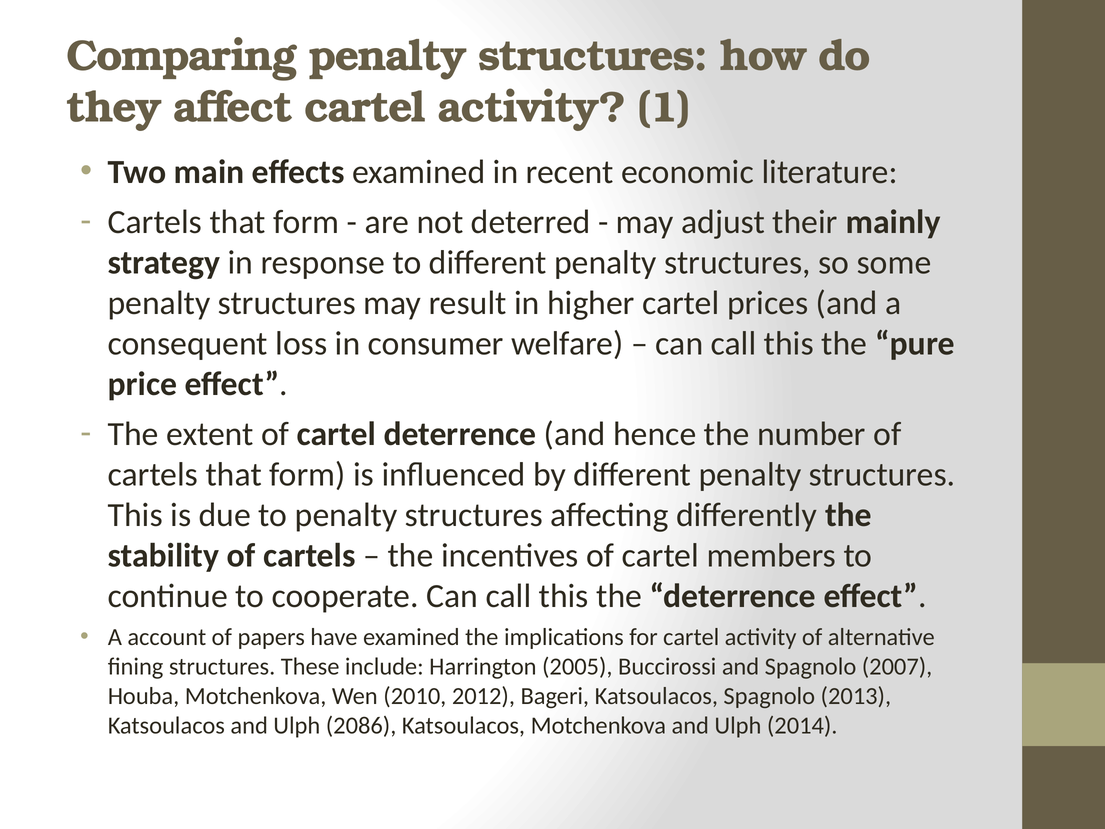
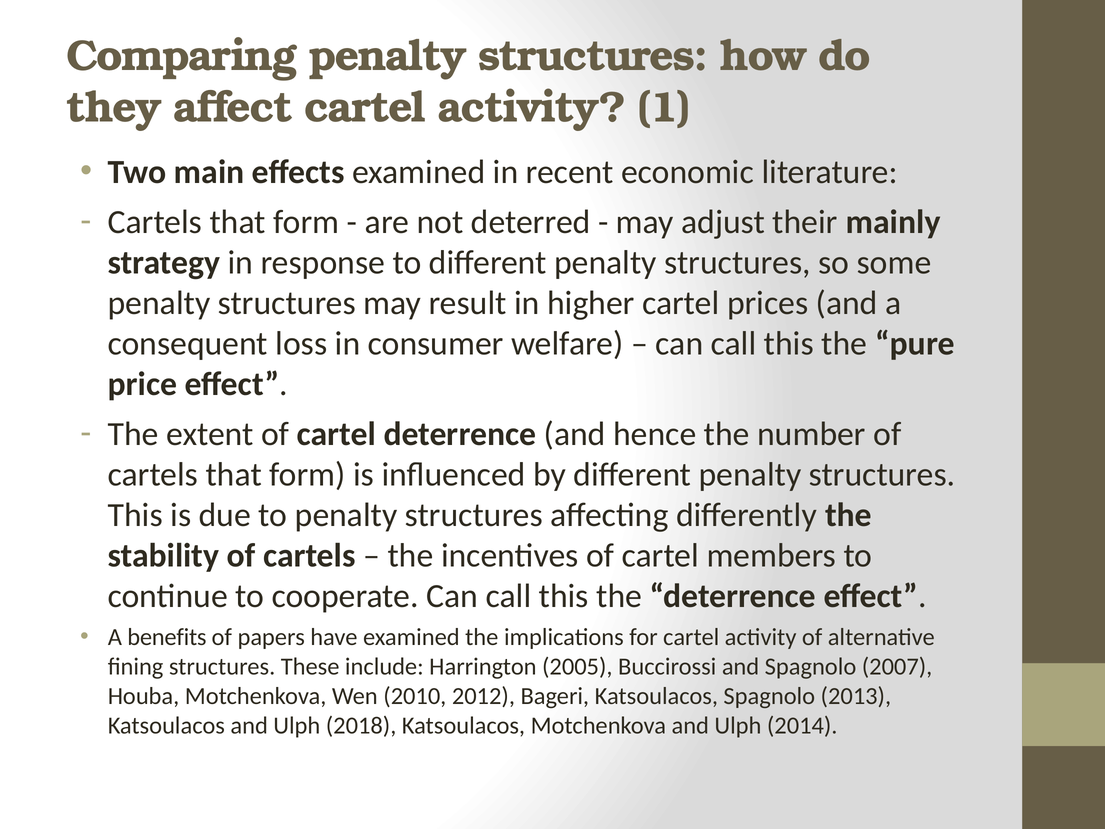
account: account -> benefits (167, 637)
2086: 2086 -> 2018 (361, 725)
